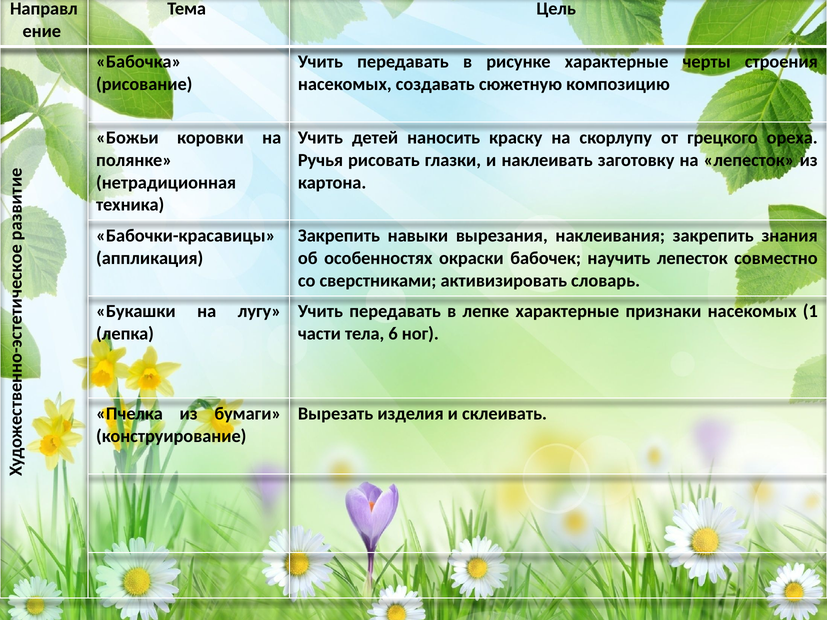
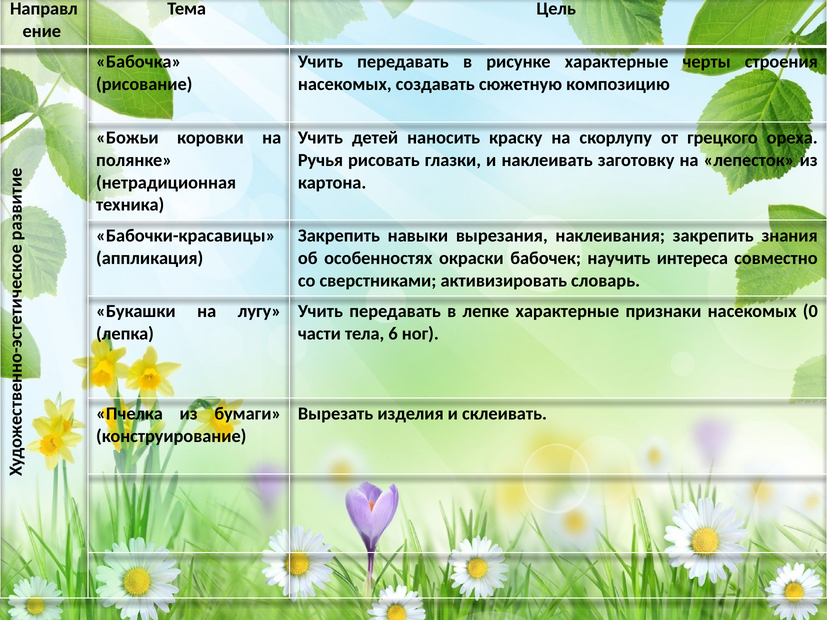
научить лепесток: лепесток -> интереса (692, 258)
1: 1 -> 0 (810, 311)
